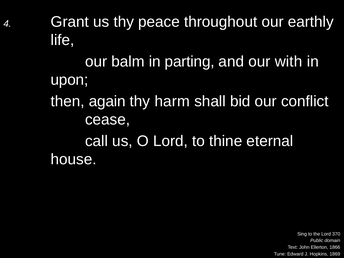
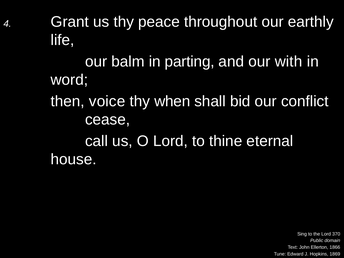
upon: upon -> word (69, 80)
again: again -> voice (107, 101)
harm: harm -> when (172, 101)
